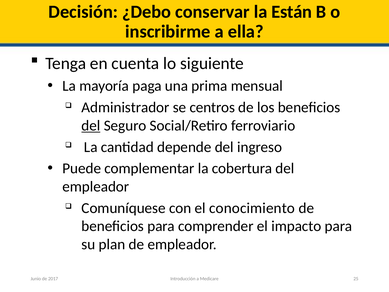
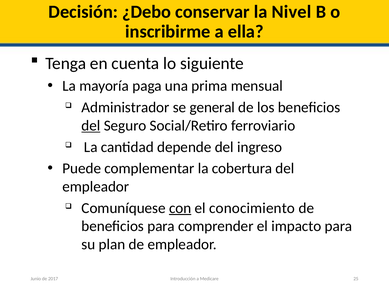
Están: Están -> Nivel (292, 12)
centros: centros -> general (212, 107)
con underline: none -> present (180, 208)
